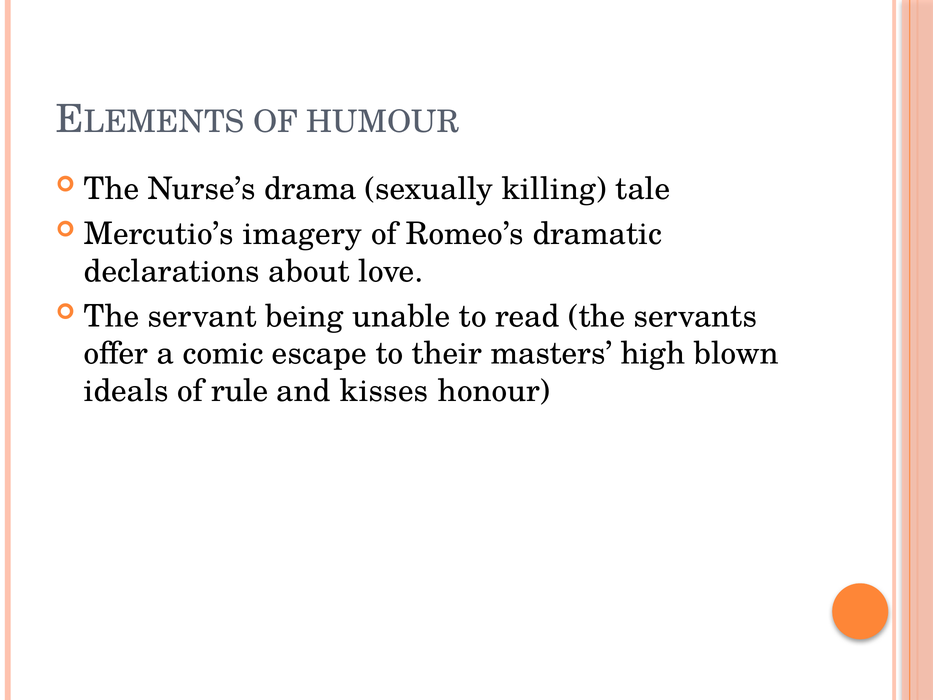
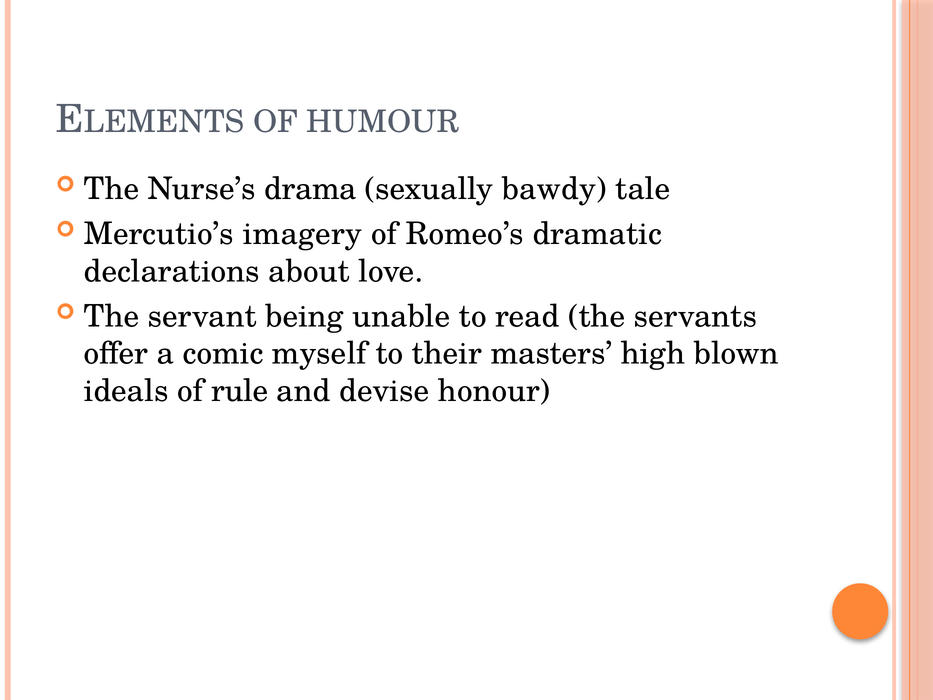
killing: killing -> bawdy (554, 189)
escape: escape -> myself (319, 354)
kisses: kisses -> devise (384, 391)
